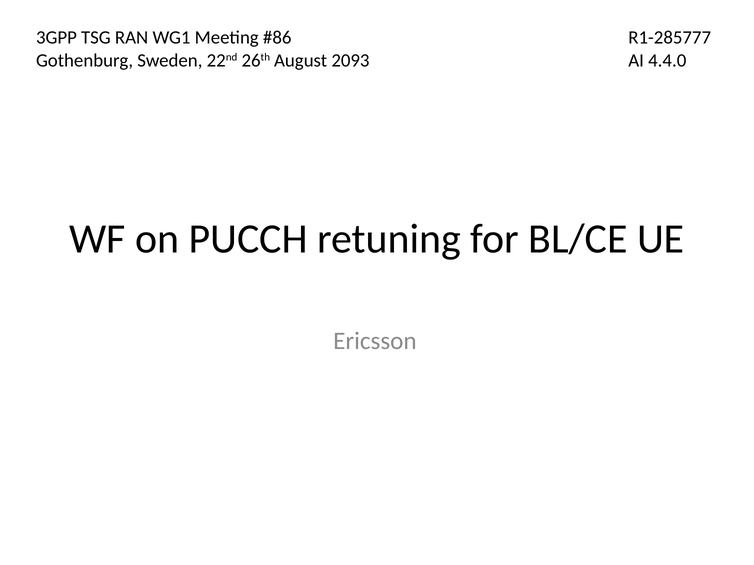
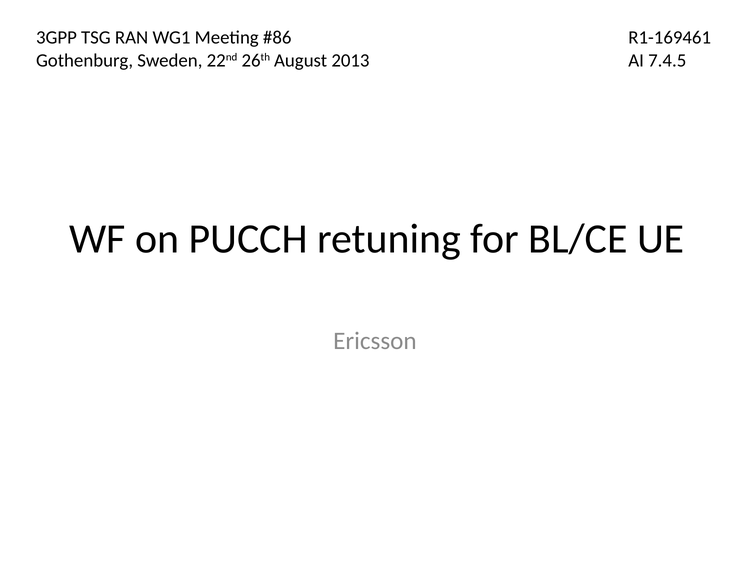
R1-285777: R1-285777 -> R1-169461 (670, 38)
2093: 2093 -> 2013 (350, 60)
4.4.0: 4.4.0 -> 7.4.5 (667, 60)
